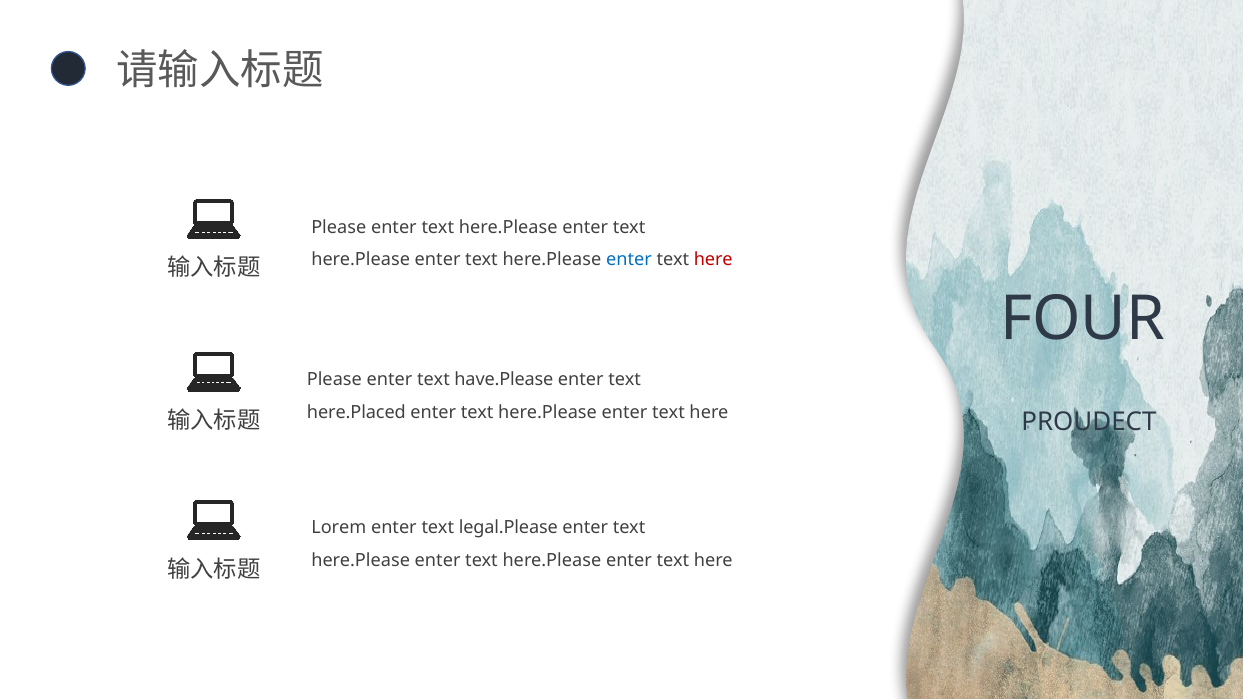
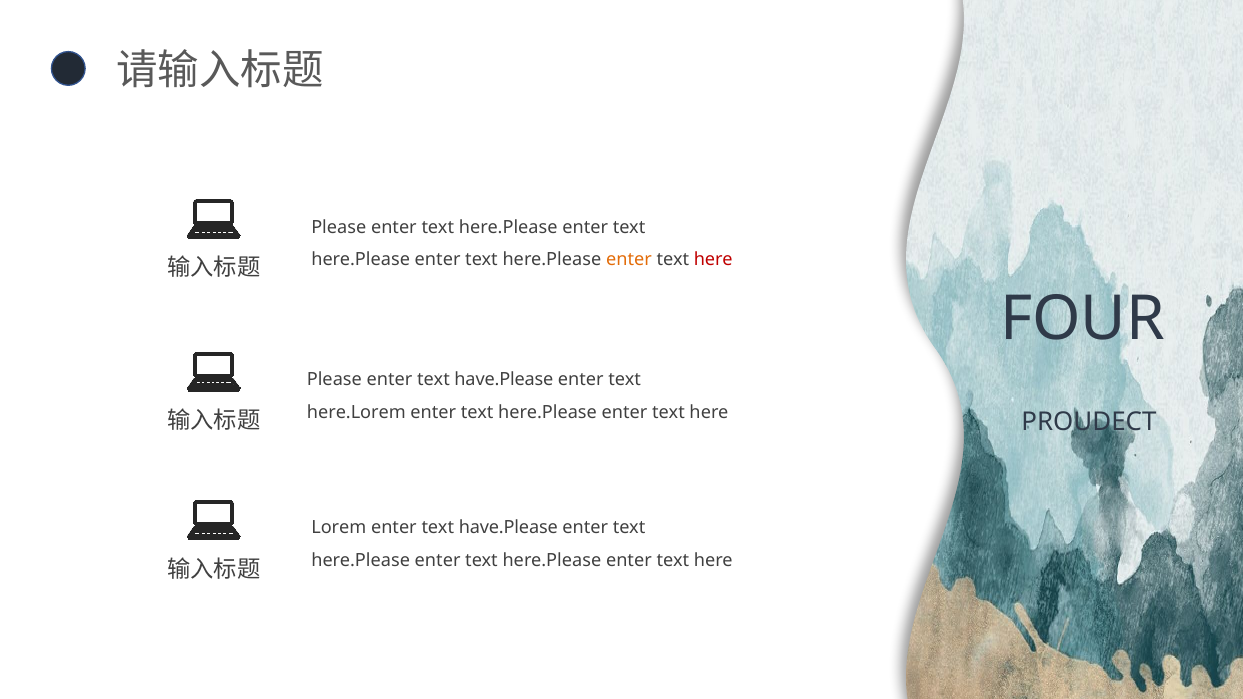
enter colour: blue -> orange (629, 260)
here.Placed: here.Placed -> here.Lorem (356, 412)
legal.Please: legal.Please -> have.Please (508, 528)
